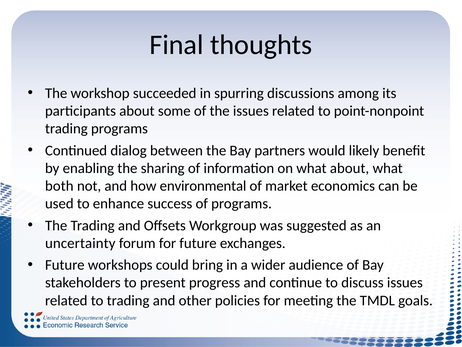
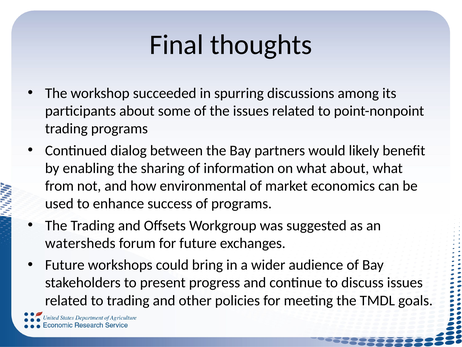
both: both -> from (59, 186)
uncertainty: uncertainty -> watersheds (80, 243)
